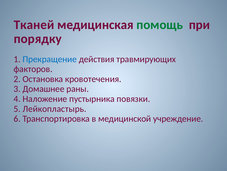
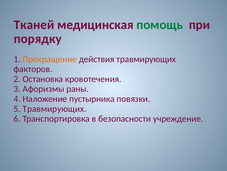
Прекращение colour: blue -> orange (50, 59)
Домашнее: Домашнее -> Афоризмы (43, 89)
5 Лейкопластырь: Лейкопластырь -> Травмирующих (55, 108)
медицинской: медицинской -> безопасности (125, 118)
